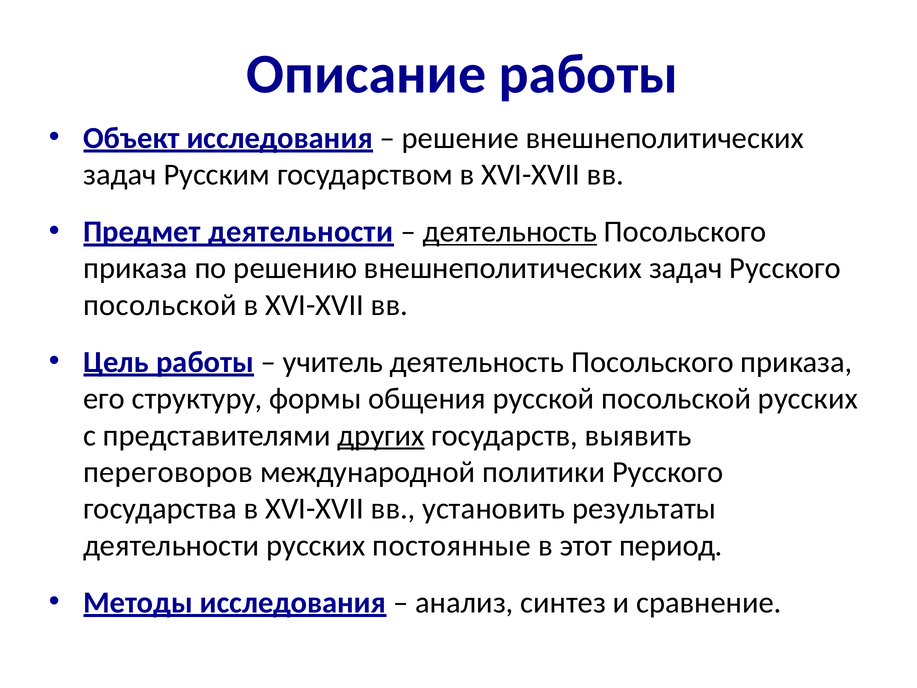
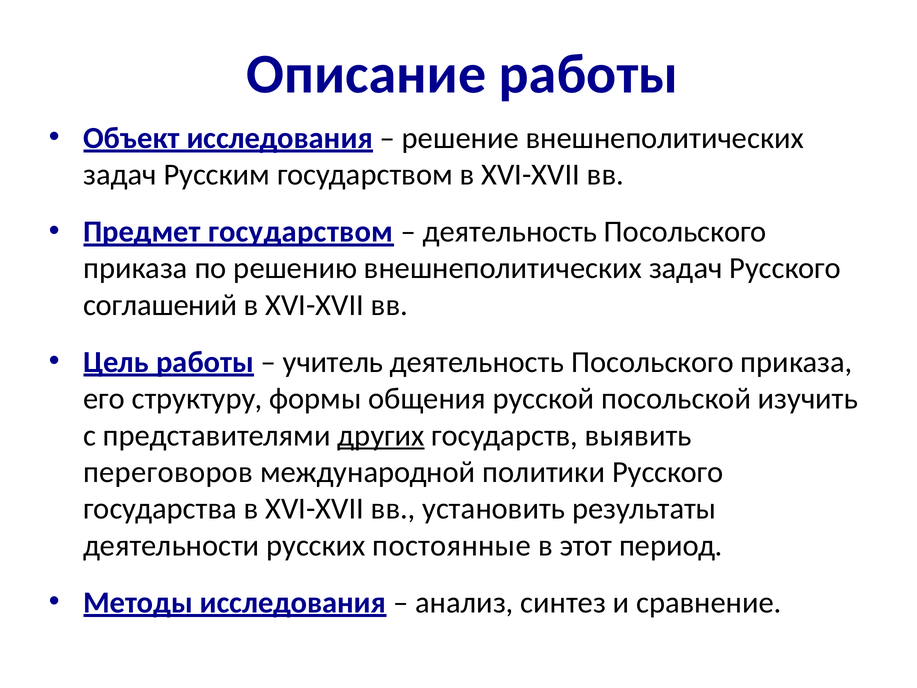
Предмет деятельности: деятельности -> государством (301, 232)
деятельность underline: present -> none (510, 232)
посольской: посольской -> соглашений (160, 305)
посольской русских: русских -> изучить (808, 399)
